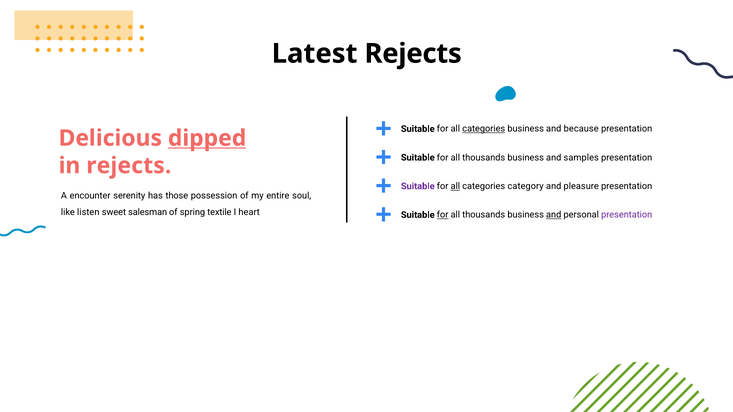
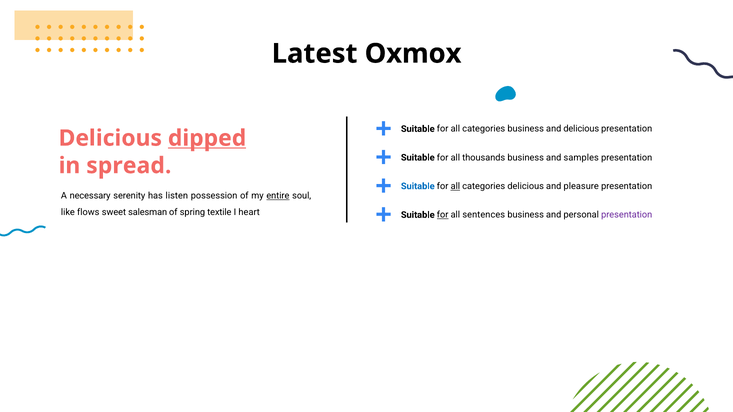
Latest Rejects: Rejects -> Oxmox (413, 54)
categories underline: present -> none (484, 129)
and because: because -> delicious (581, 129)
in rejects: rejects -> spread (129, 166)
Suitable colour: purple -> blue (418, 186)
categories category: category -> delicious (526, 186)
encounter: encounter -> necessary (90, 196)
those: those -> listen (177, 196)
entire underline: none -> present (278, 196)
listen: listen -> flows (88, 212)
thousands: thousands -> sentences (484, 215)
and underline: present -> none (554, 215)
